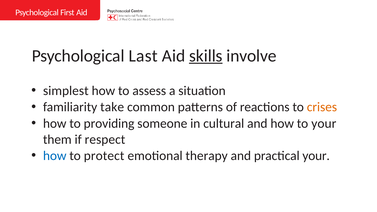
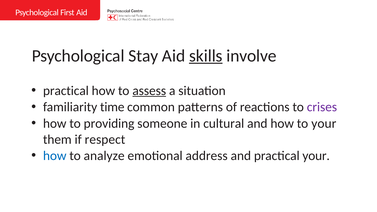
Last: Last -> Stay (143, 56)
simplest: simplest -> practical (66, 91)
assess underline: none -> present (149, 91)
take: take -> time (112, 107)
crises colour: orange -> purple (322, 107)
protect: protect -> analyze (104, 156)
therapy: therapy -> address (207, 156)
